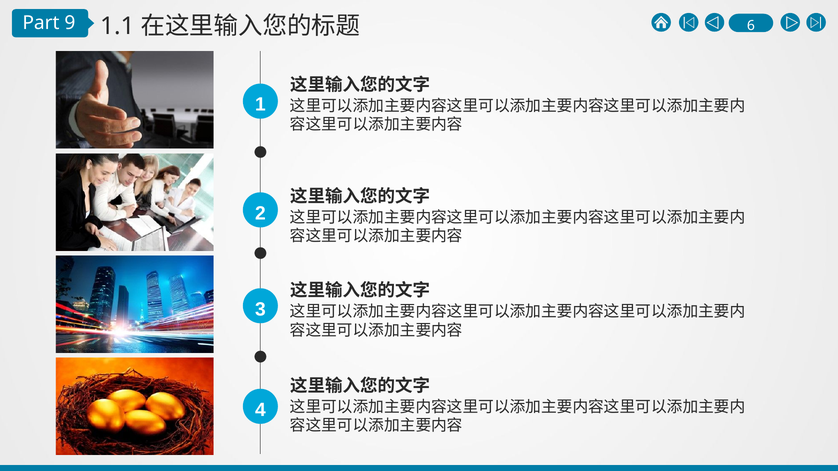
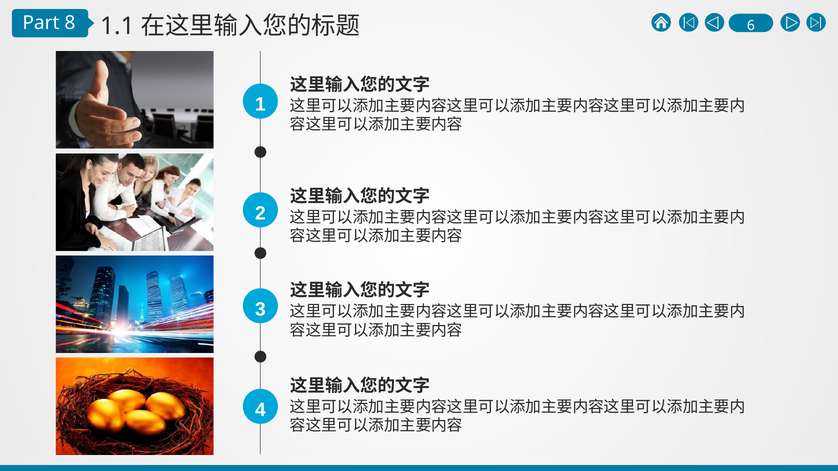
9: 9 -> 8 (70, 23)
